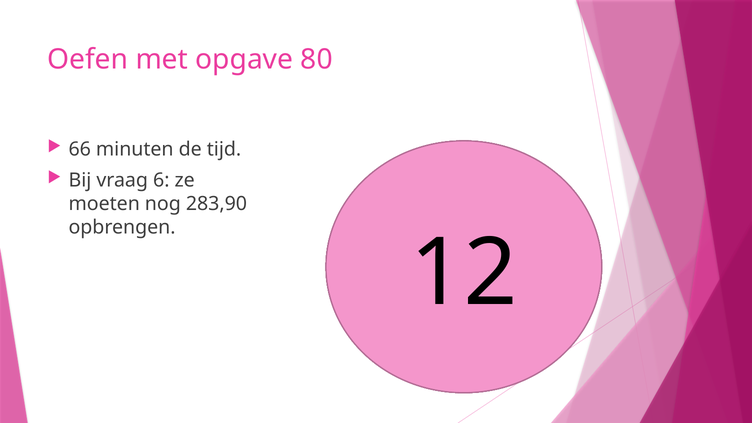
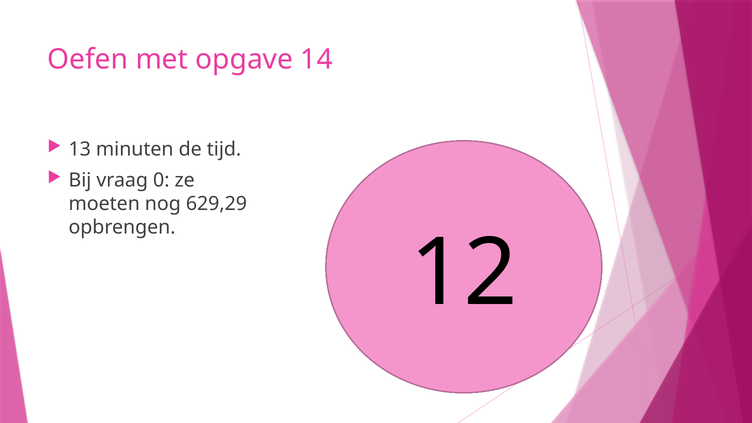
80: 80 -> 14 (317, 59)
66: 66 -> 13 (80, 149)
6: 6 -> 0 (161, 180)
283,90: 283,90 -> 629,29 (216, 204)
